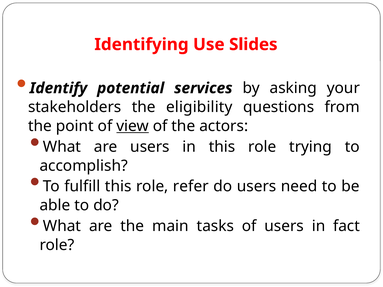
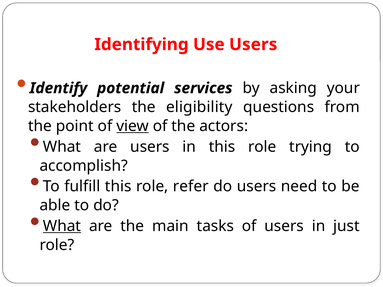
Use Slides: Slides -> Users (253, 45)
What underline: none -> present (62, 226)
fact: fact -> just (346, 226)
